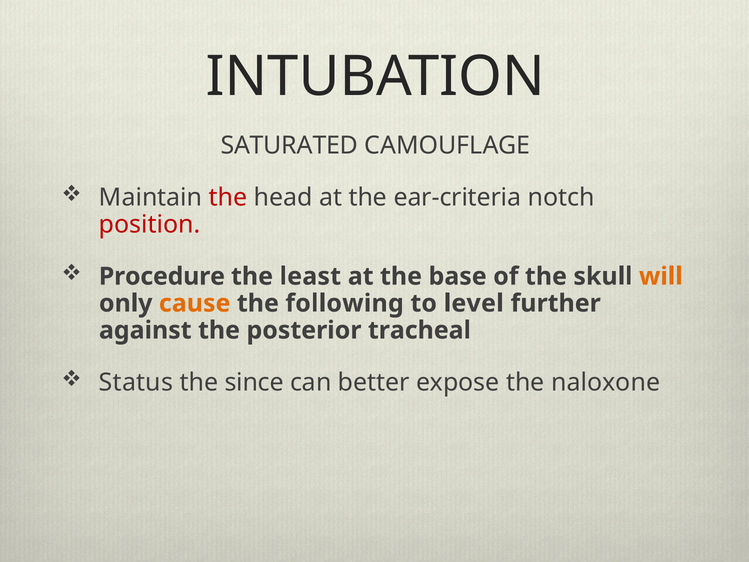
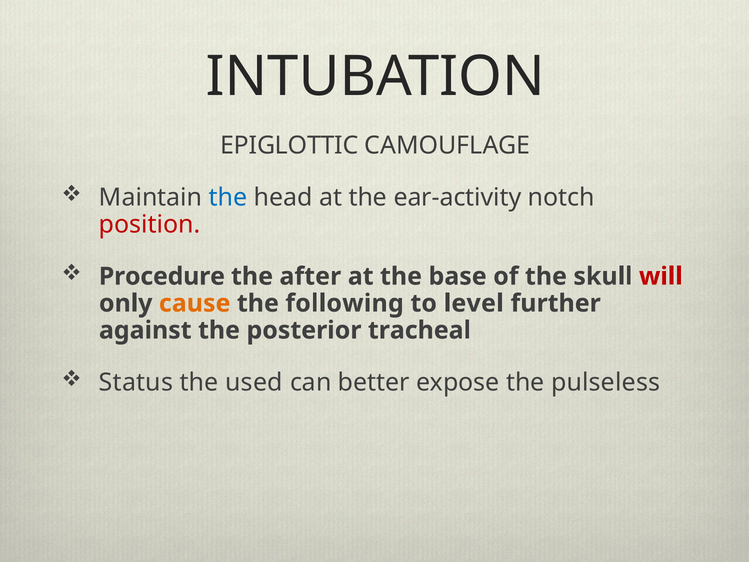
SATURATED: SATURATED -> EPIGLOTTIC (289, 145)
the colour: red -> blue (228, 197)
ear-criteria: ear-criteria -> ear-activity (457, 197)
least: least -> after (310, 276)
will colour: orange -> red (661, 276)
since: since -> used (254, 382)
naloxone: naloxone -> pulseless (606, 382)
